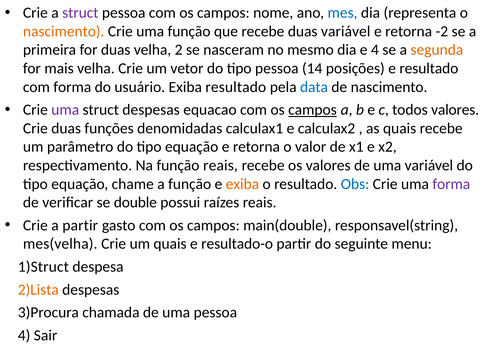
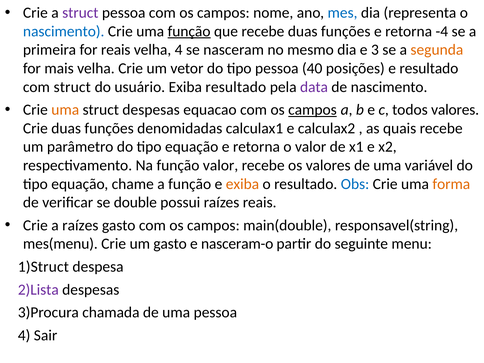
nascimento colour: orange -> blue (64, 31)
função underline: none -> present (189, 31)
recebe duas variável: variável -> funções (346, 31)
-2: -2 -> -4 (442, 31)
for duas: duas -> reais (116, 50)
velha 2: 2 -> 4 (179, 50)
e 4: 4 -> 3 (375, 50)
14: 14 -> 40 (312, 68)
com forma: forma -> struct (72, 87)
data colour: blue -> purple (314, 87)
uma colour: purple -> orange (65, 110)
função reais: reais -> valor (221, 165)
forma colour: purple -> orange (451, 184)
a partir: partir -> raízes (80, 225)
mes(velha: mes(velha -> mes(menu (60, 244)
um quais: quais -> gasto (170, 244)
resultado-o: resultado-o -> nasceram-o (237, 244)
2)Lista colour: orange -> purple (38, 290)
